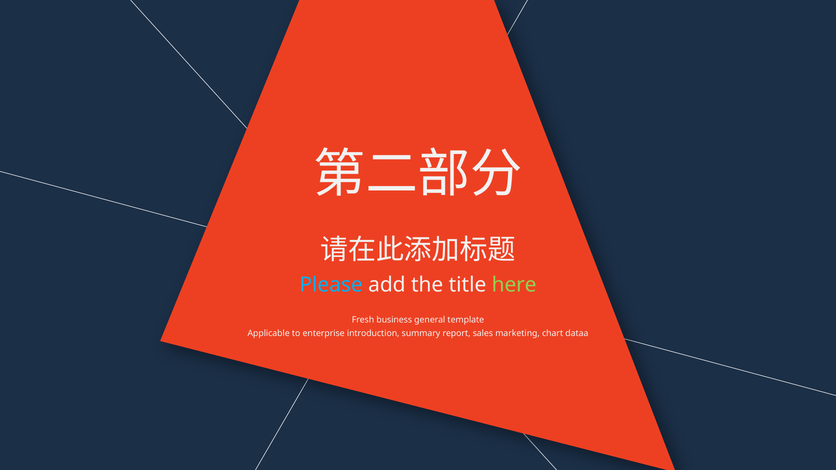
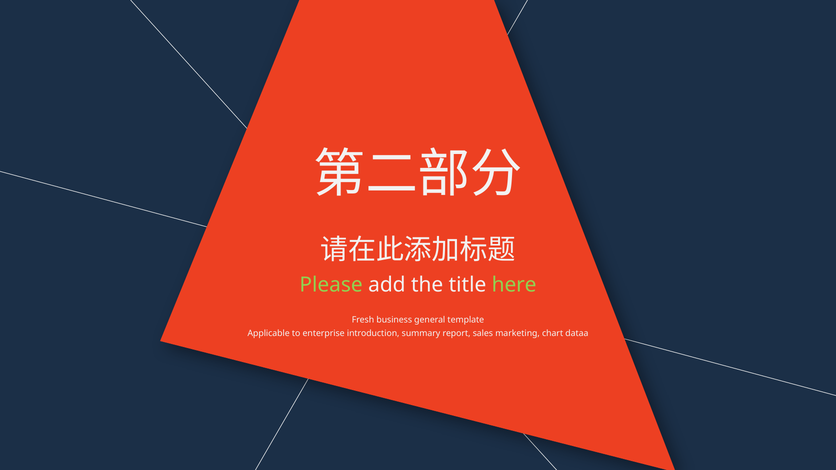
Please colour: light blue -> light green (331, 285)
